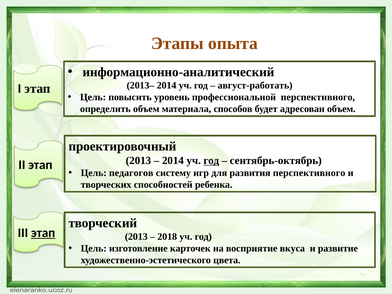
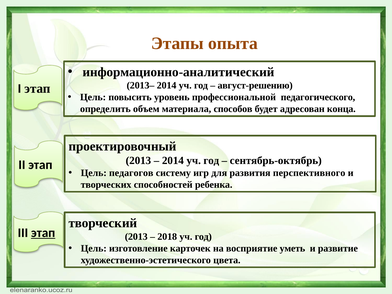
август-работать: август-работать -> август-решению (255, 85)
профессиональной перспективного: перспективного -> педагогического (318, 97)
адресован объем: объем -> конца (341, 109)
год underline: present -> none (211, 161)
вкуса: вкуса -> уметь (292, 248)
